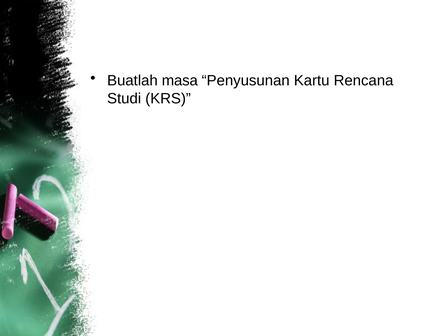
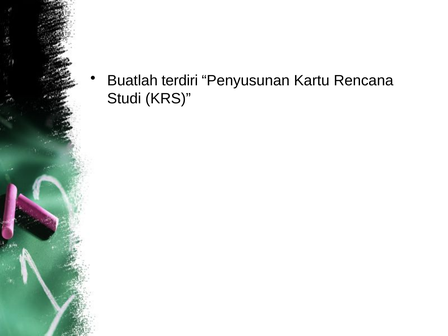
masa: masa -> terdiri (180, 81)
